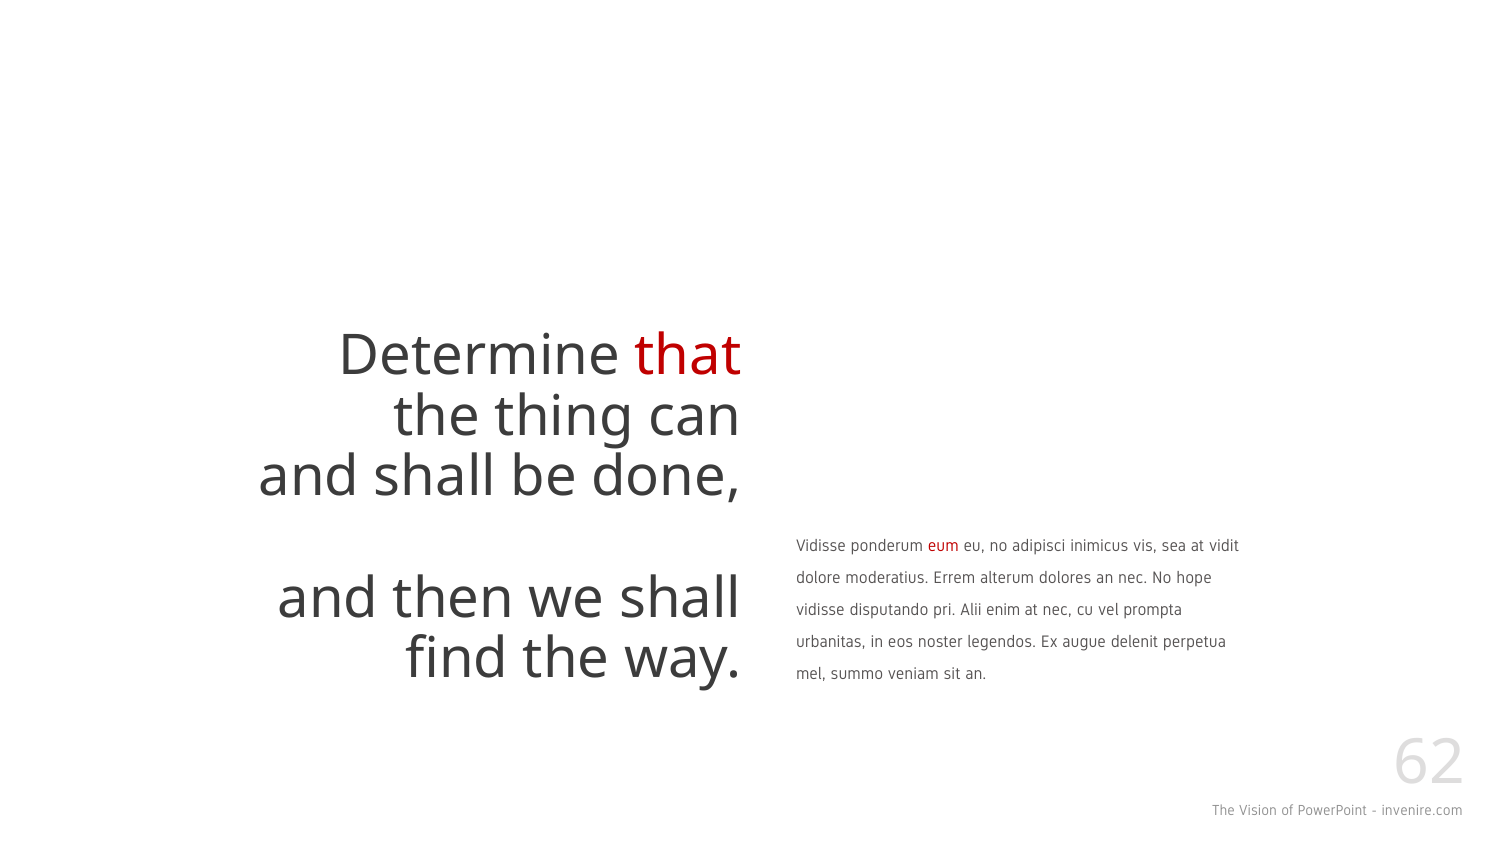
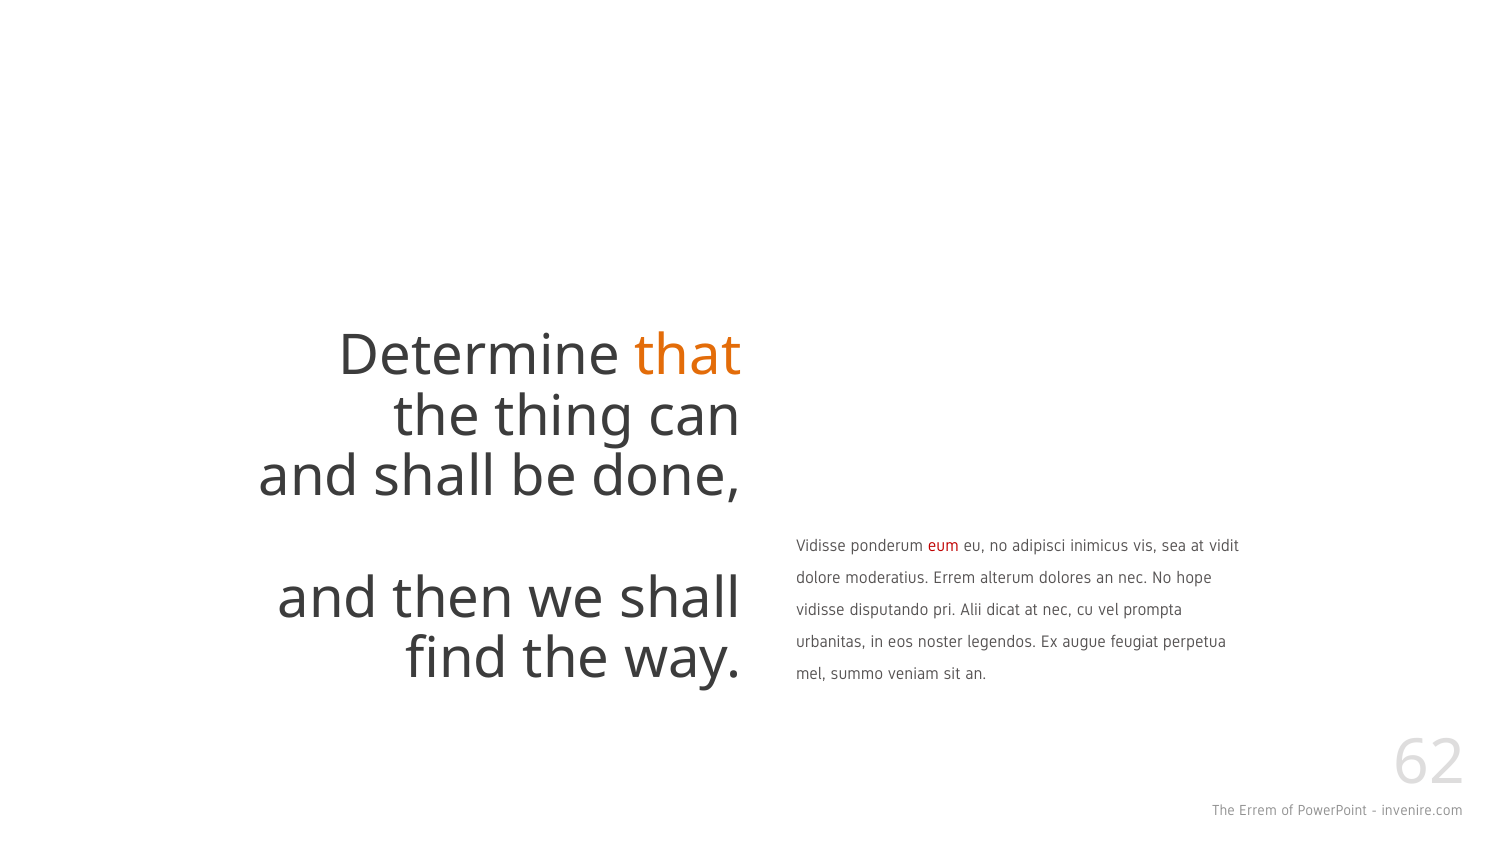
that colour: red -> orange (688, 356)
enim: enim -> dicat (1003, 610)
delenit: delenit -> feugiat (1135, 642)
The Vision: Vision -> Errem (1258, 811)
